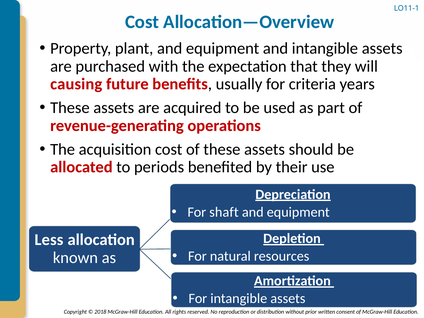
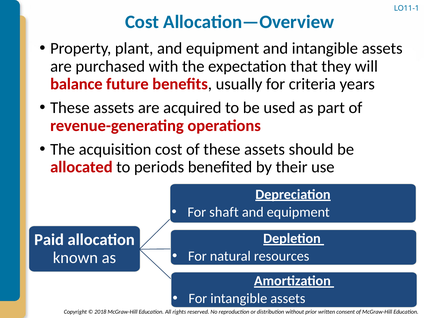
causing: causing -> balance (76, 84)
Less: Less -> Paid (49, 240)
